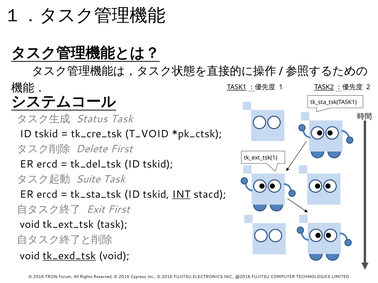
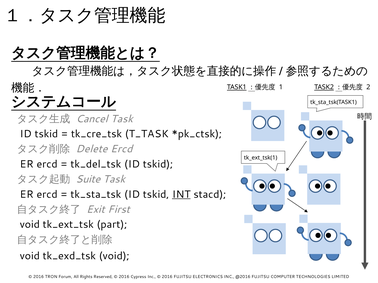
Status: Status -> Cancel (92, 119)
T_VOID: T_VOID -> T_TASK (147, 134)
Delete First: First -> Ercd (121, 149)
tk_ext_tsk task: task -> part (112, 225)
tk_exd_tsk underline: present -> none (69, 256)
